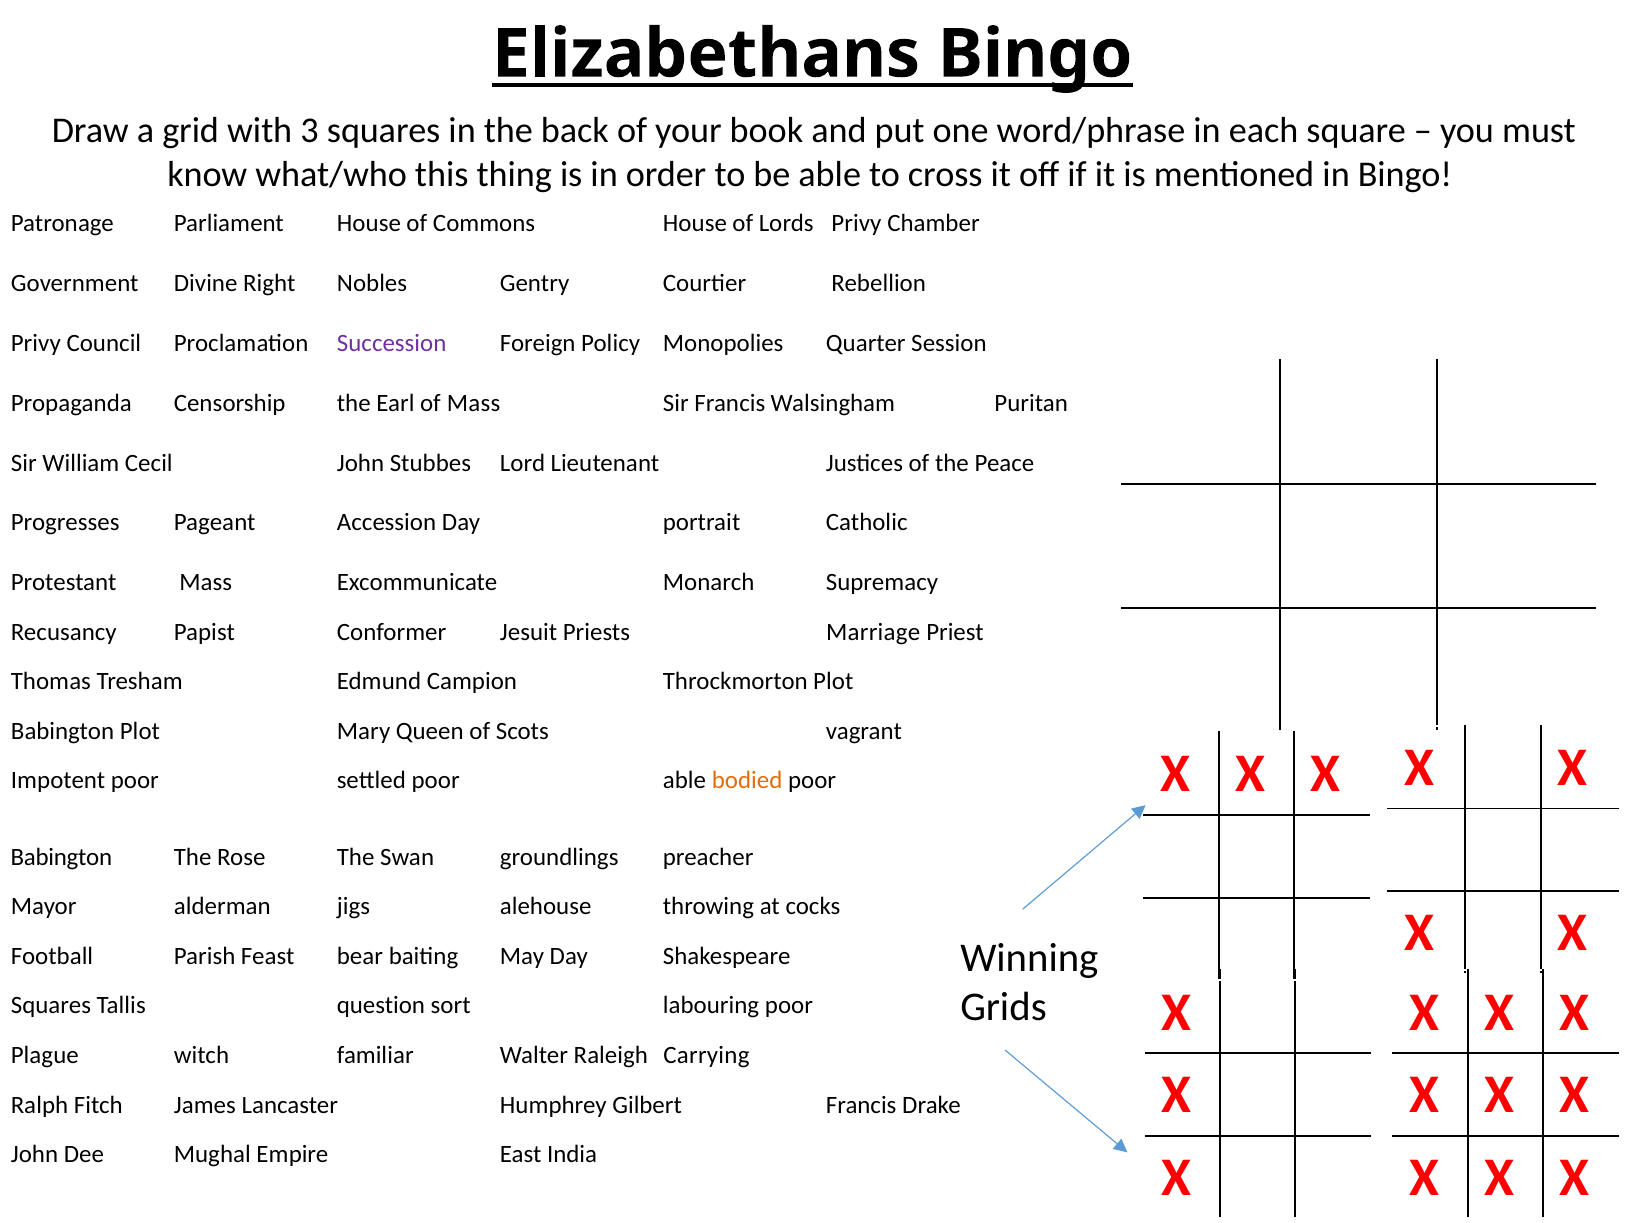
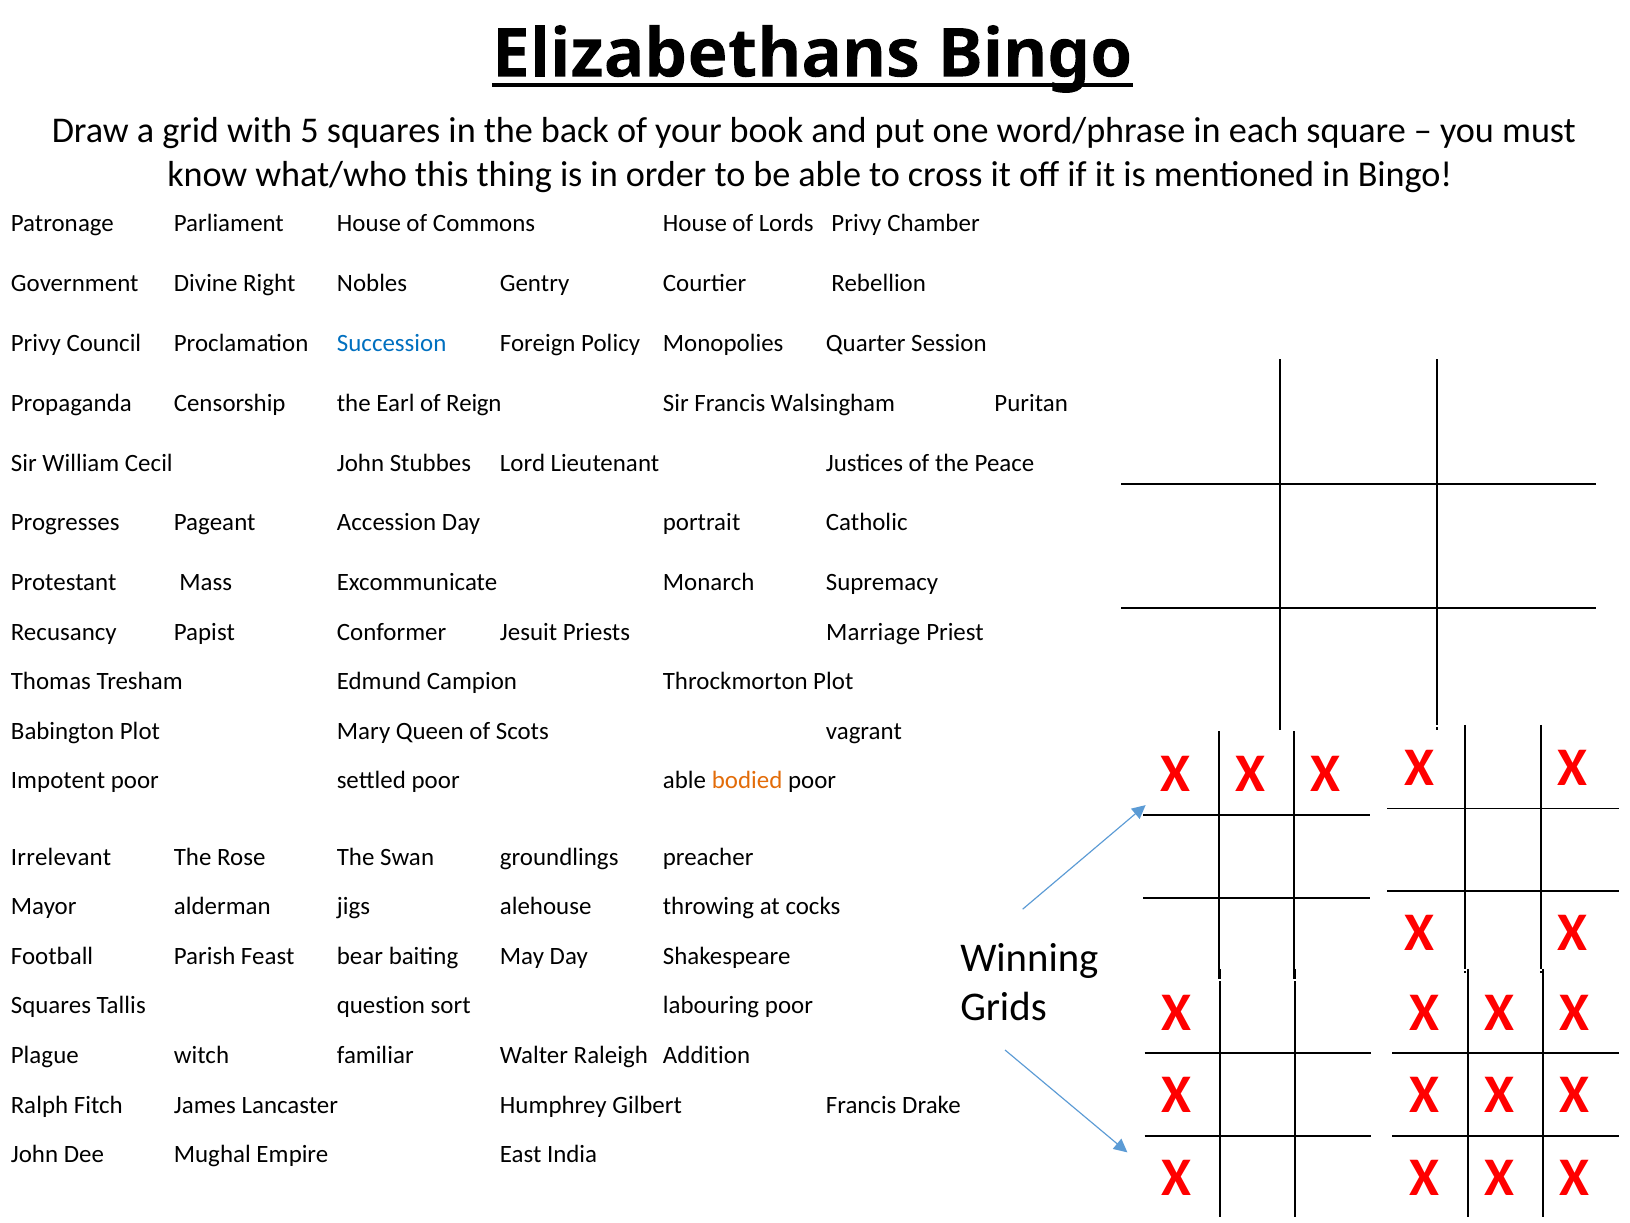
3: 3 -> 5 (310, 130)
Succession colour: purple -> blue (392, 343)
of Mass: Mass -> Reign (474, 403)
Babington: Babington -> Irrelevant (61, 857)
Carrying: Carrying -> Addition (707, 1055)
